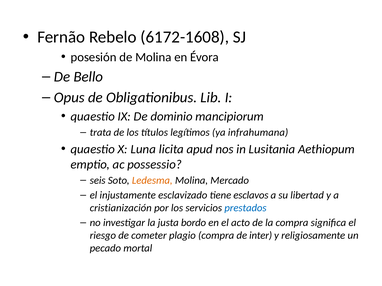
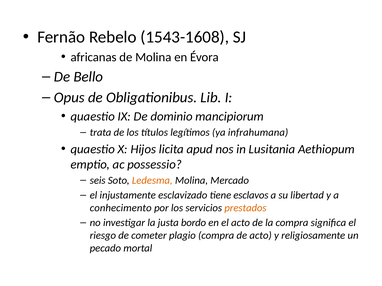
6172-1608: 6172-1608 -> 1543-1608 (185, 37)
posesión: posesión -> africanas (94, 57)
Luna: Luna -> Hijos (143, 149)
cristianización: cristianización -> conhecimento (121, 208)
prestados colour: blue -> orange (245, 208)
de inter: inter -> acto (261, 236)
